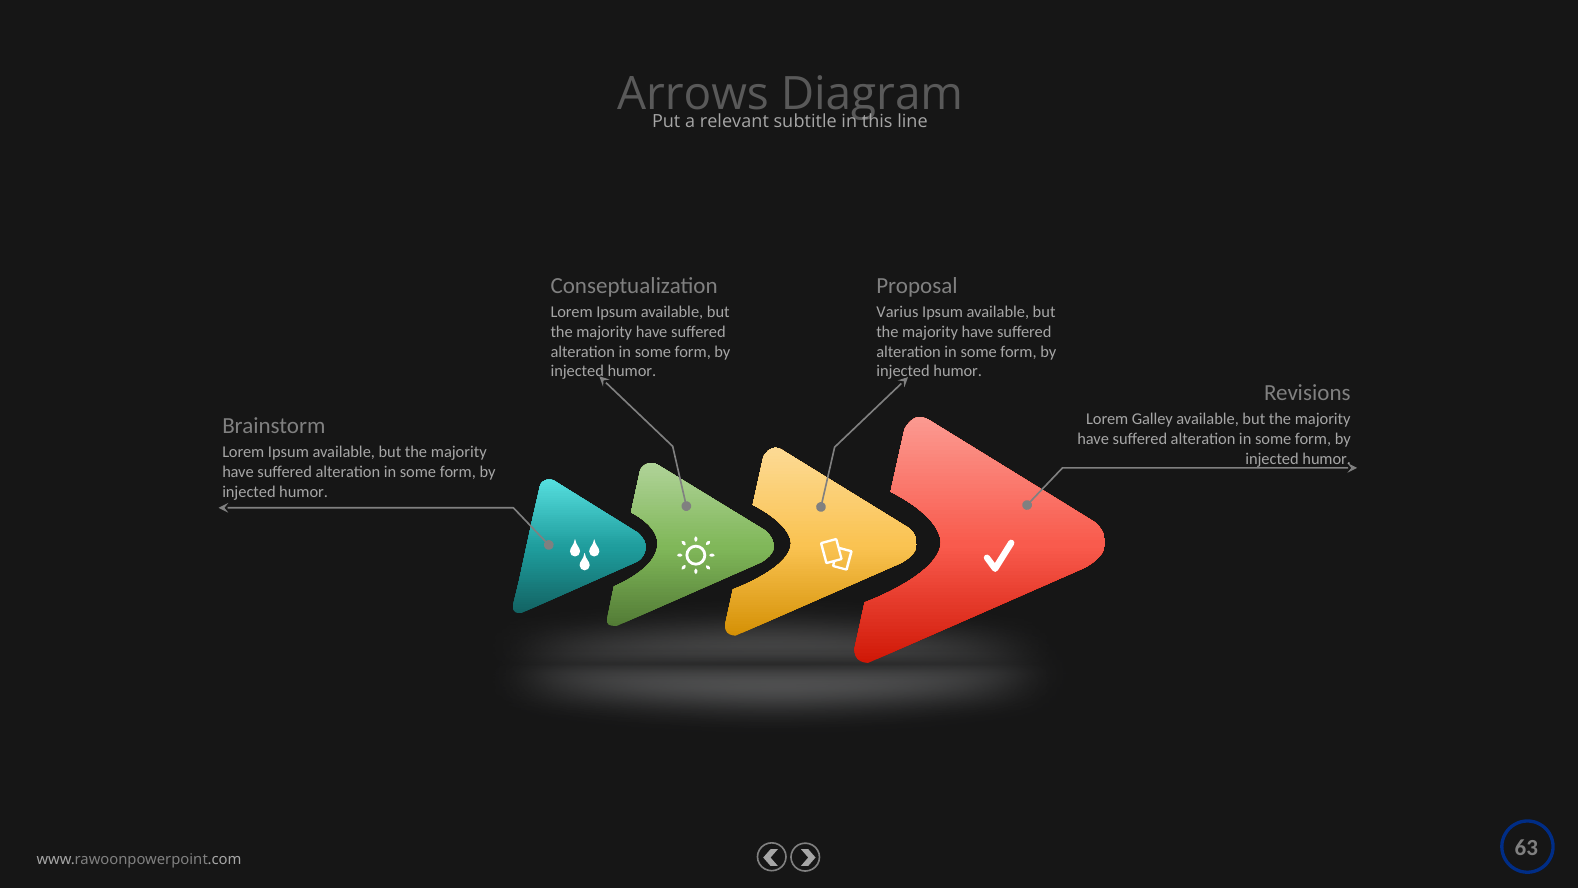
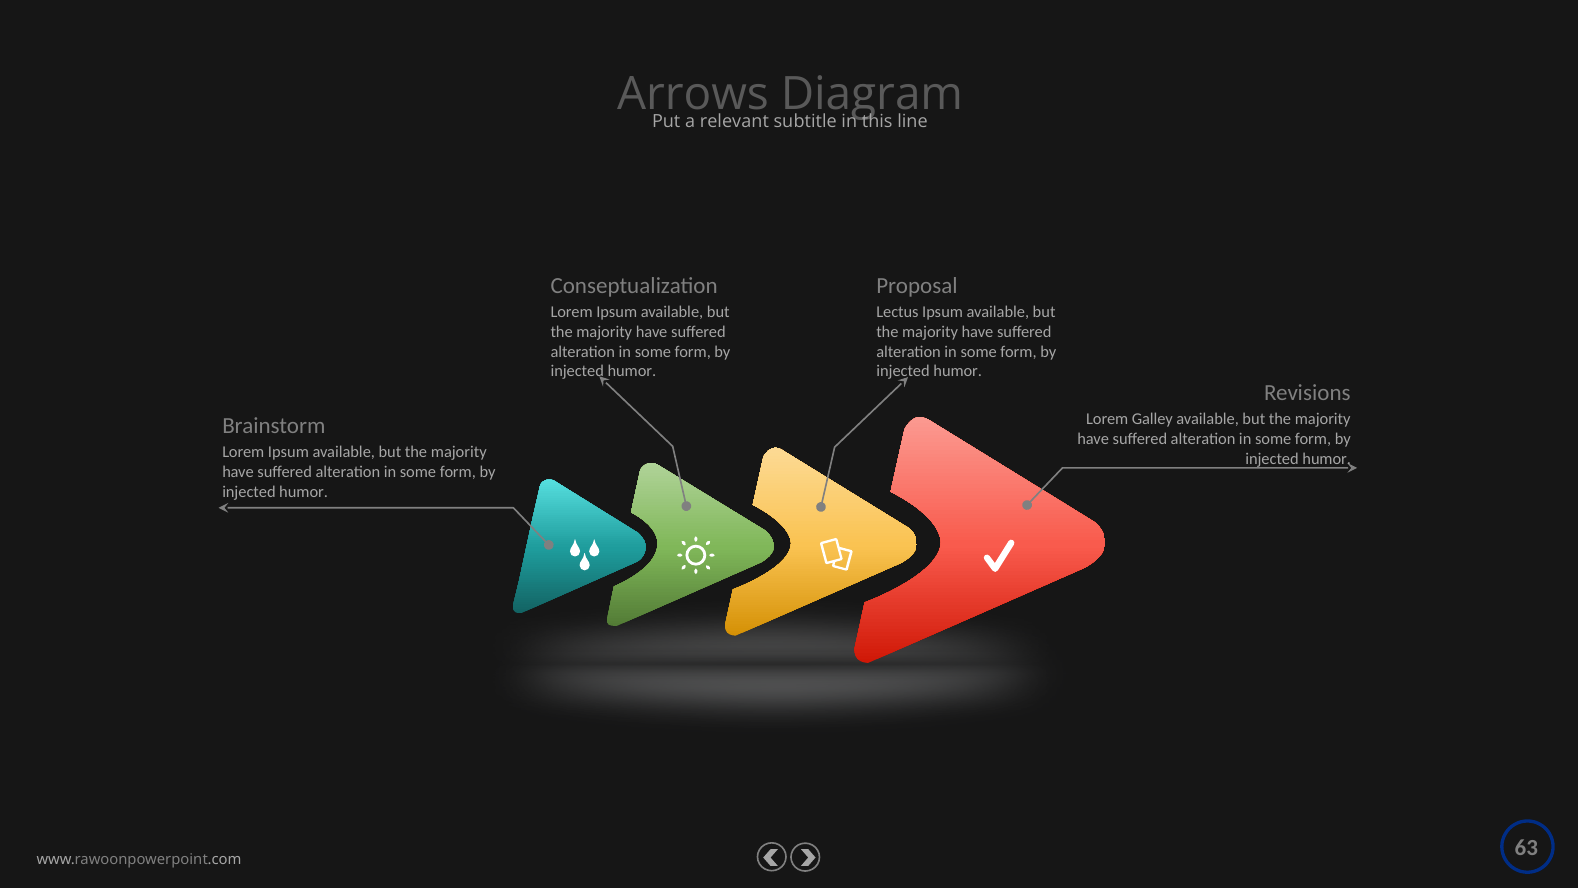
Varius: Varius -> Lectus (897, 312)
